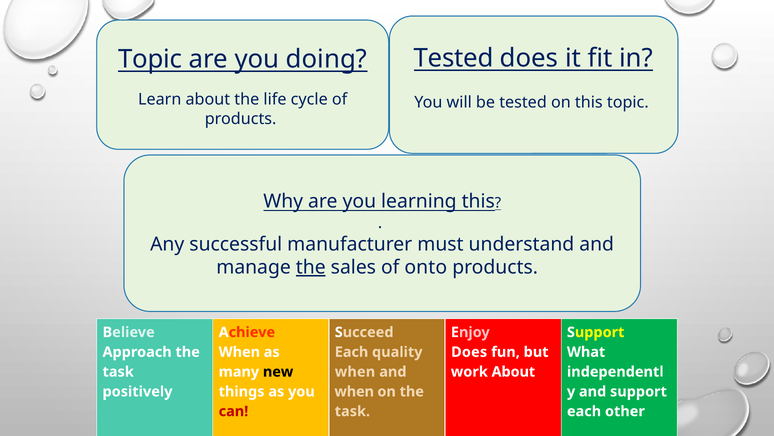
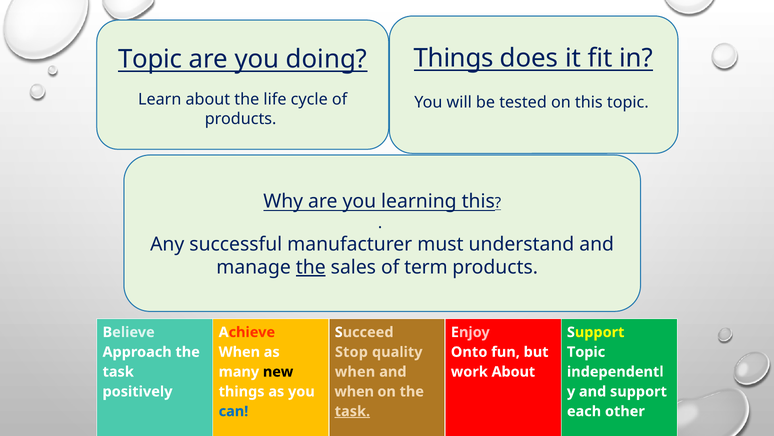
Tested: Tested -> Things (454, 58)
onto: onto -> term (426, 267)
Each: Each -> Stop (351, 352)
Does: Does -> Onto (469, 352)
What: What -> Topic (586, 352)
can colour: red -> blue (233, 411)
task underline: none -> present (352, 411)
